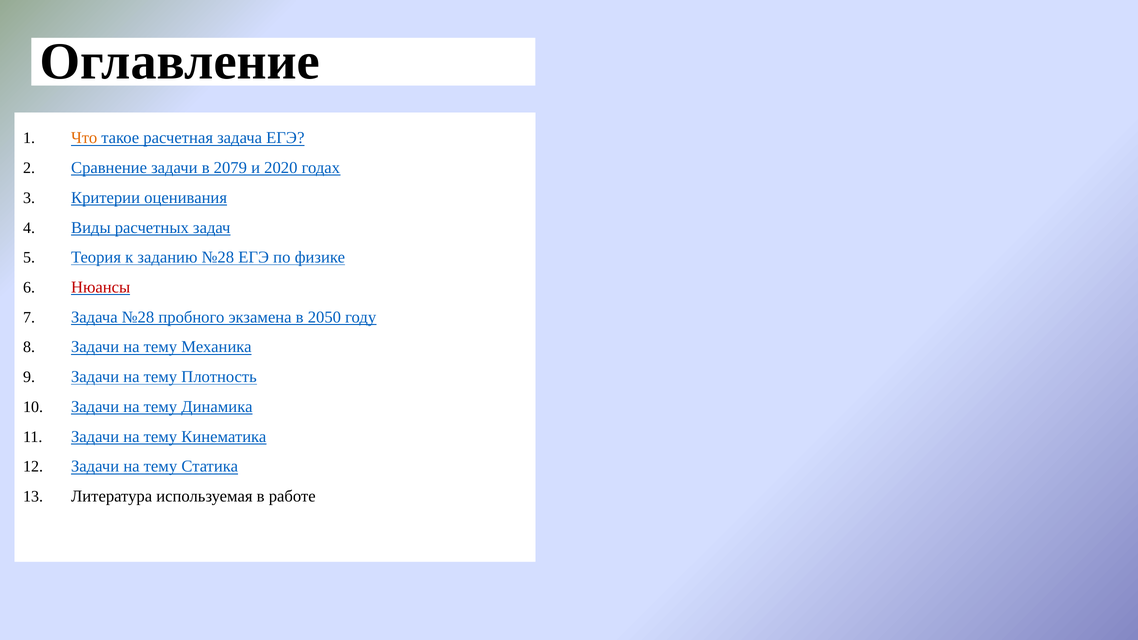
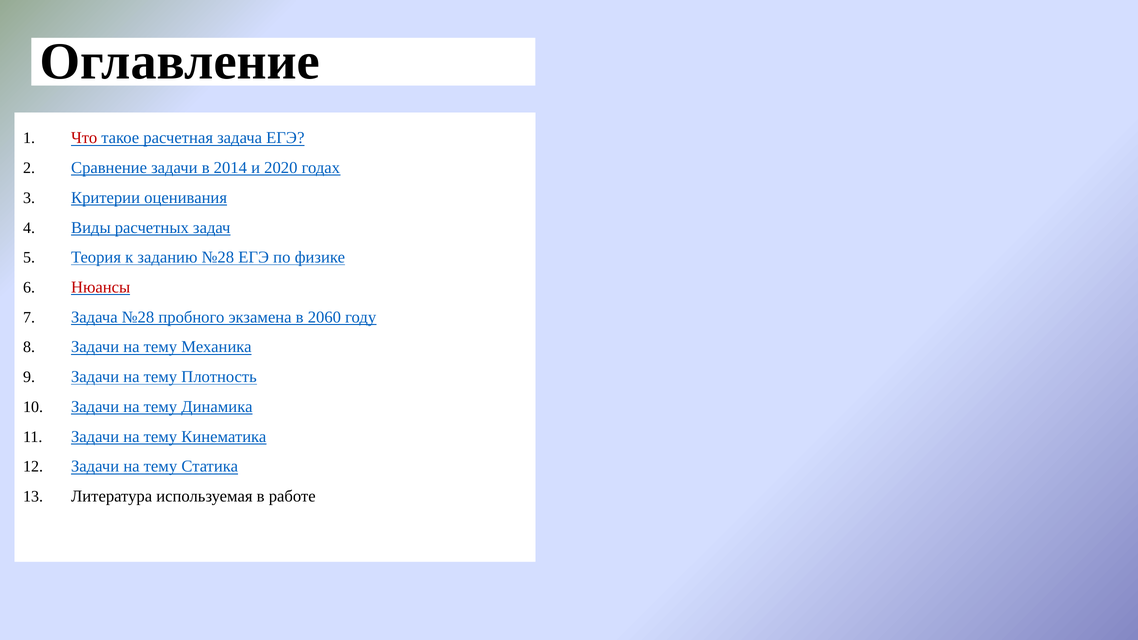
Что colour: orange -> red (84, 138)
2079: 2079 -> 2014 (230, 168)
2050: 2050 -> 2060 (324, 317)
